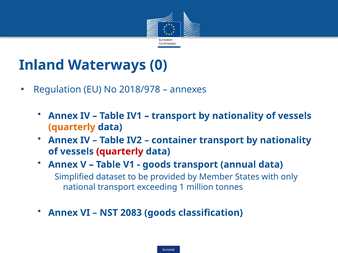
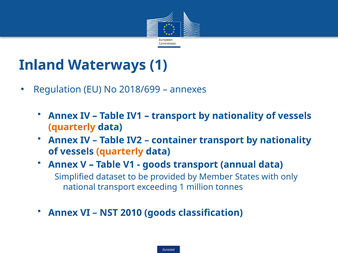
Waterways 0: 0 -> 1 (158, 65)
2018/978: 2018/978 -> 2018/699 (140, 90)
quarterly colour: red -> orange (120, 152)
2083: 2083 -> 2010 (131, 213)
